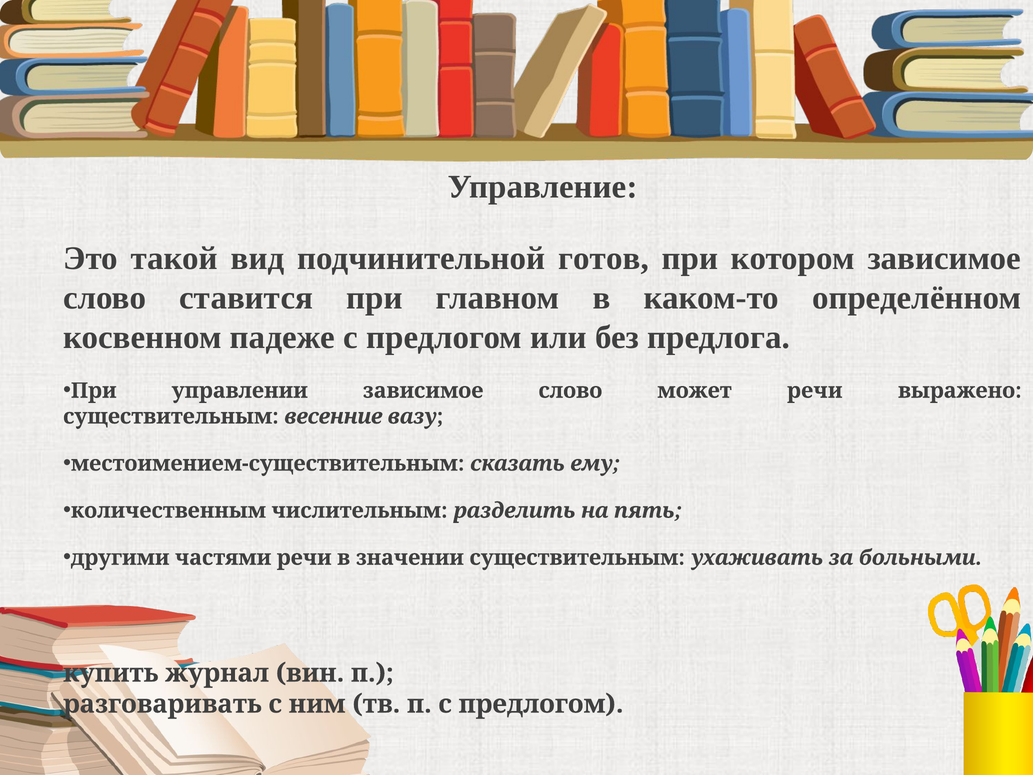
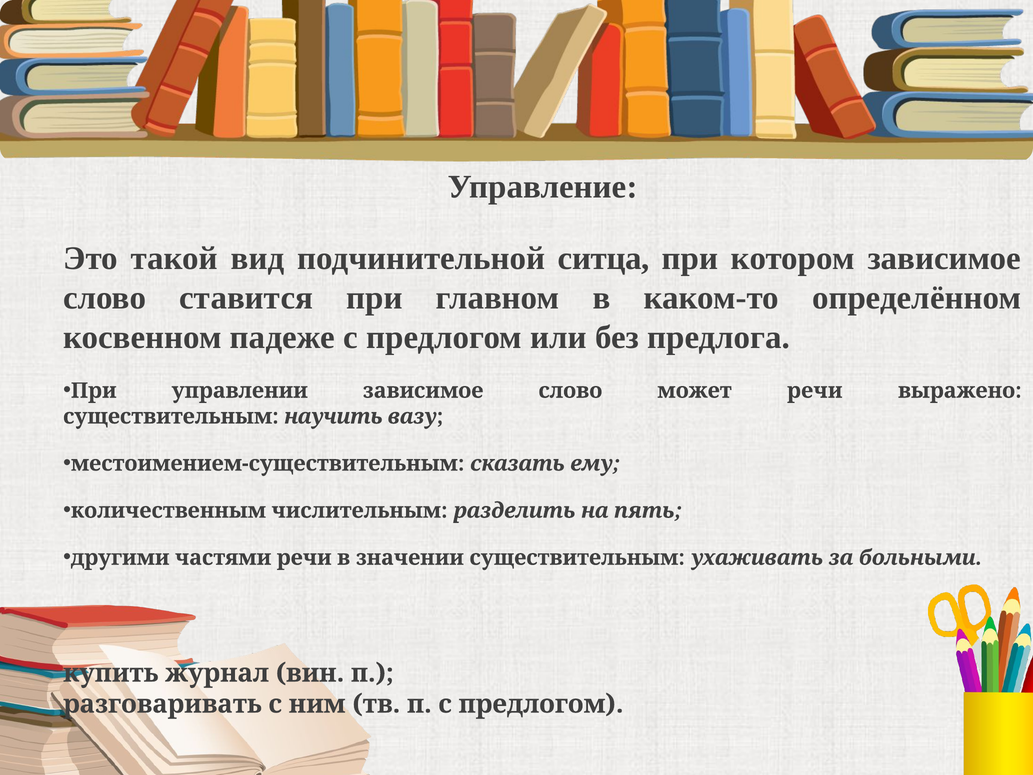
готов: готов -> ситца (604, 258)
весенние: весенние -> научить (333, 416)
